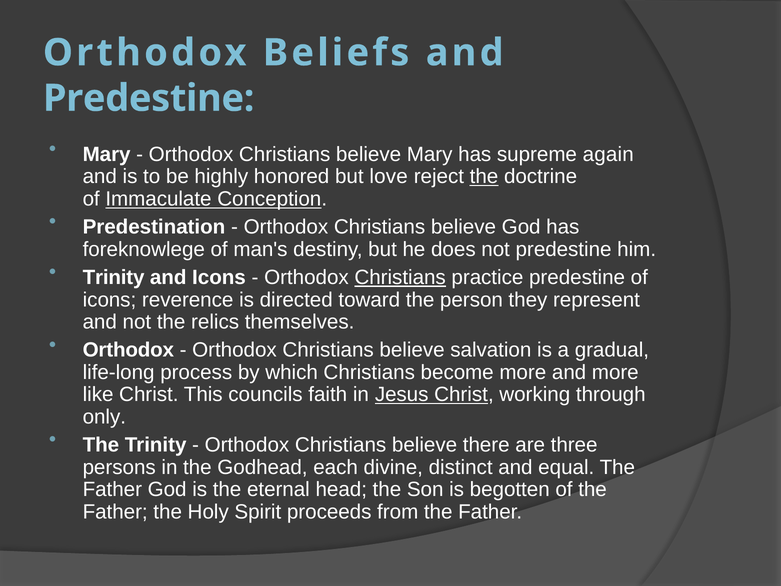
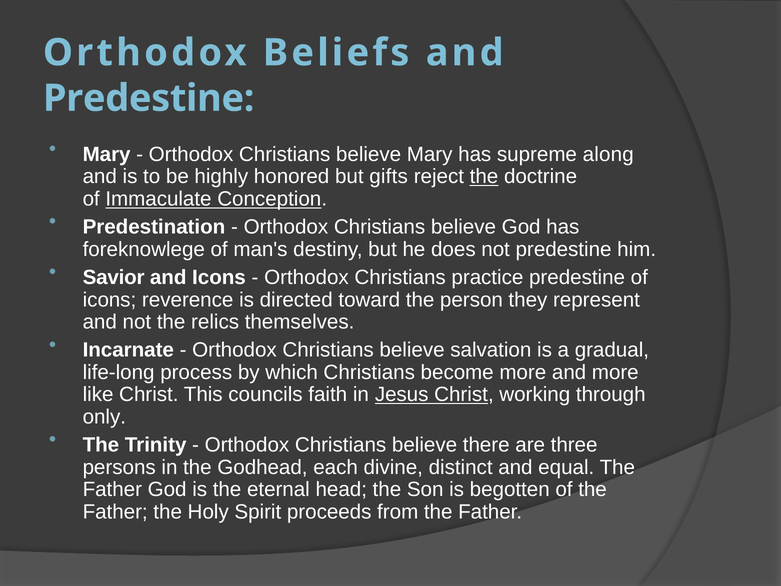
again: again -> along (608, 154)
love: love -> gifts (389, 177)
Trinity: Trinity -> Savior (114, 277)
Christians underline: present -> none (400, 277)
Orthodox: Orthodox -> Incarnate (128, 350)
